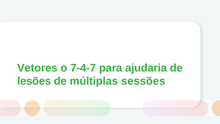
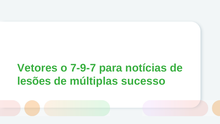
7-4-7: 7-4-7 -> 7-9-7 (83, 68)
ajudaria: ajudaria -> notícias (146, 68)
sessões: sessões -> sucesso (143, 81)
